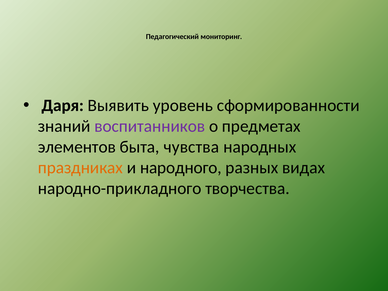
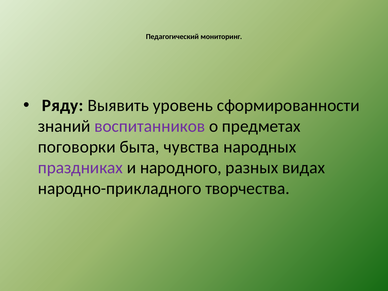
Даря: Даря -> Ряду (63, 106)
элементов: элементов -> поговорки (77, 147)
праздниках colour: orange -> purple (80, 168)
